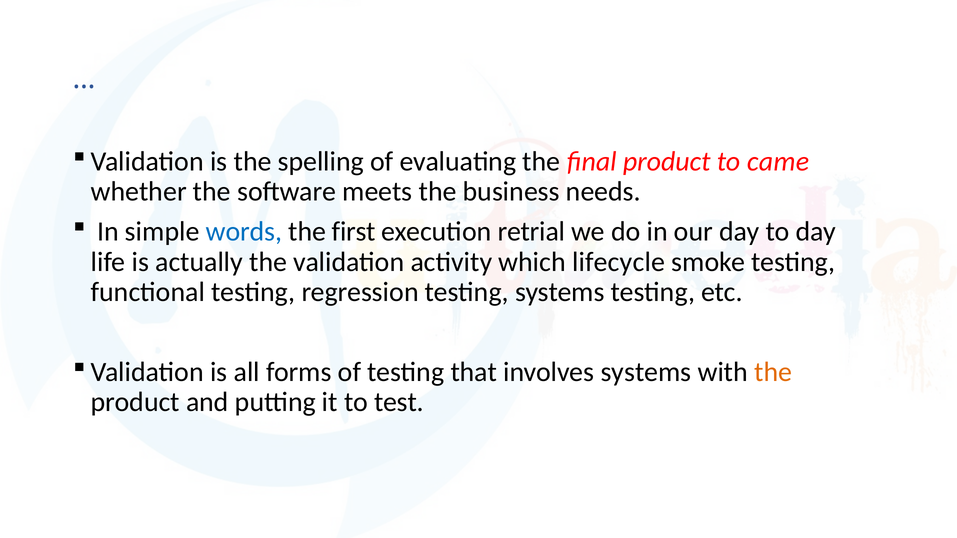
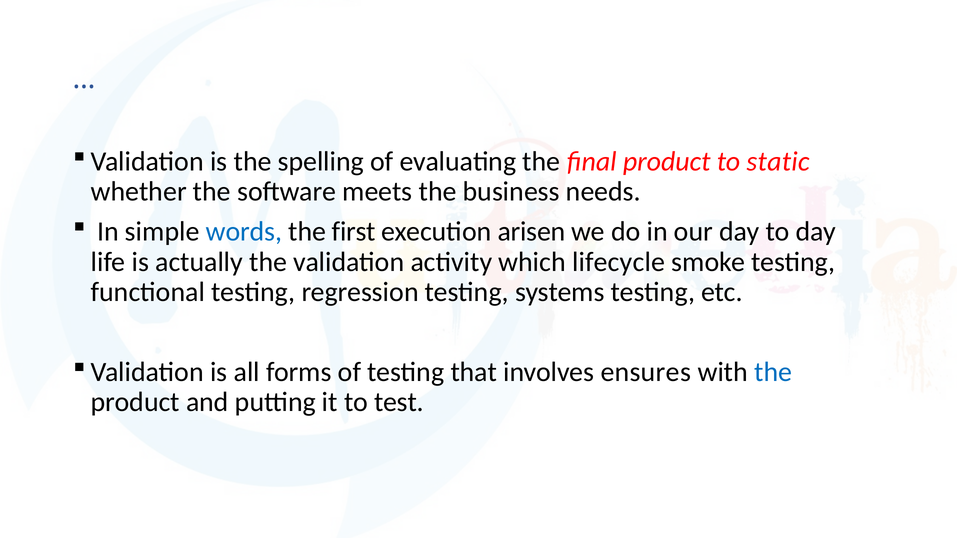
came: came -> static (778, 162)
retrial: retrial -> arisen (531, 232)
involves systems: systems -> ensures (646, 372)
the colour: orange -> blue (773, 372)
